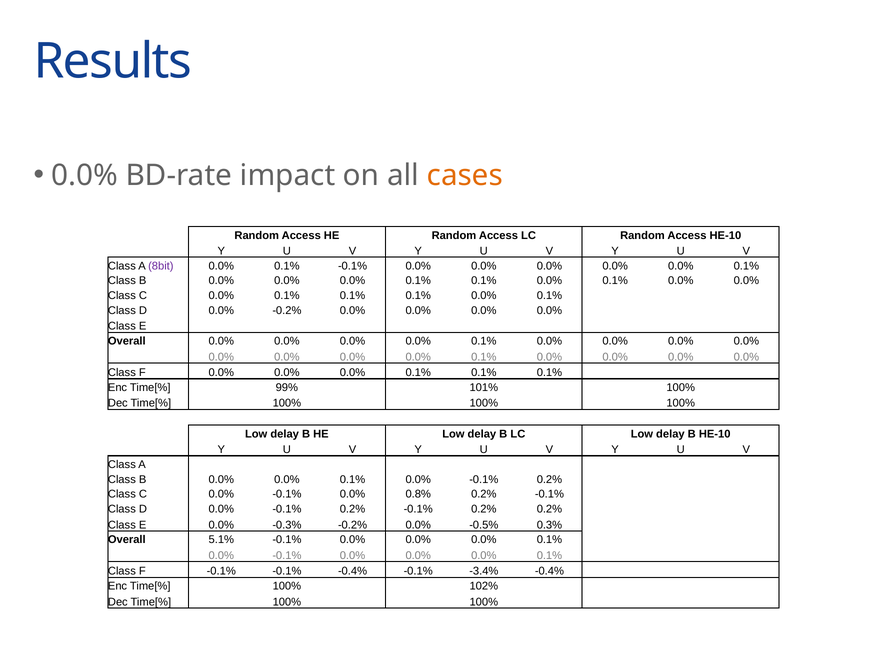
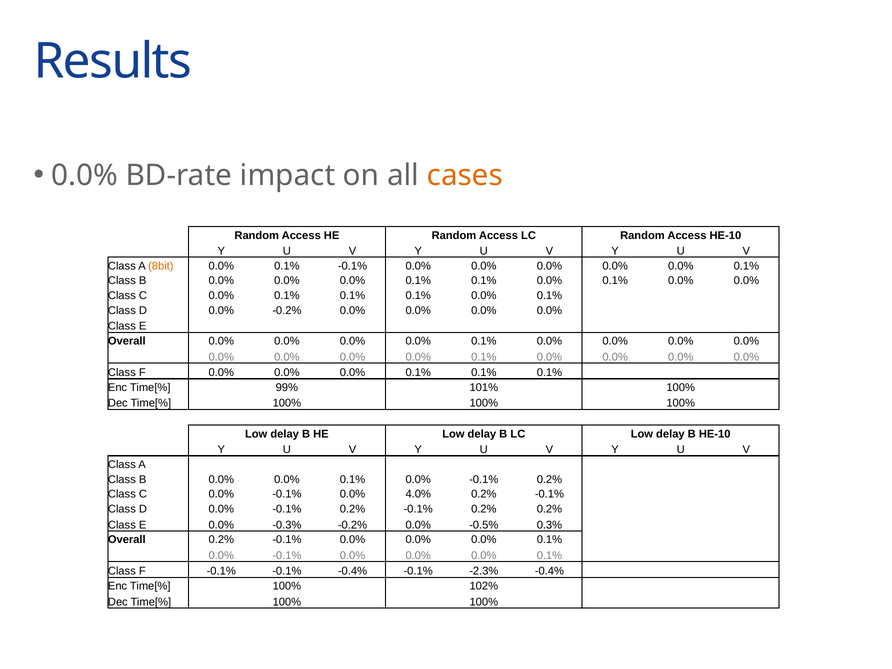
8bit colour: purple -> orange (161, 266)
0.8%: 0.8% -> 4.0% (418, 494)
Overall 5.1%: 5.1% -> 0.2% (221, 540)
-3.4%: -3.4% -> -2.3% (484, 571)
